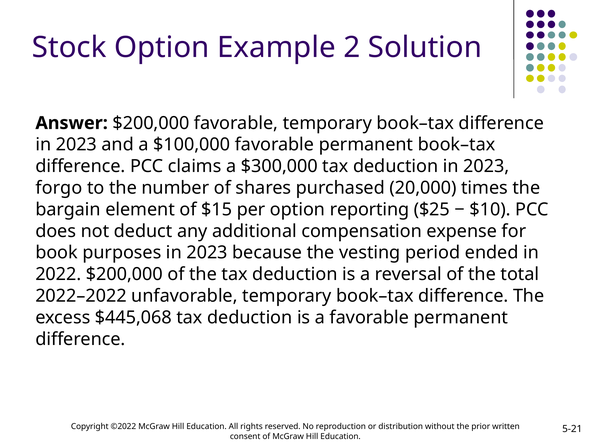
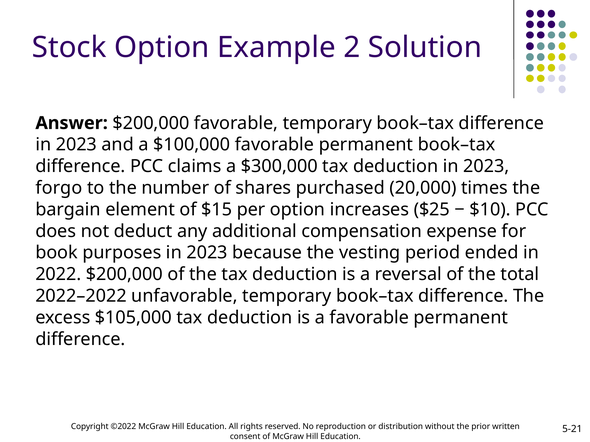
reporting: reporting -> increases (369, 210)
$445,068: $445,068 -> $105,000 (133, 318)
